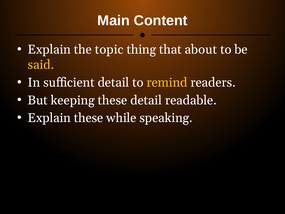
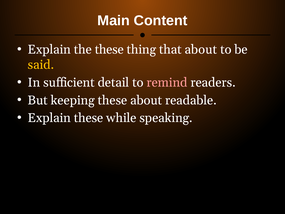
the topic: topic -> these (109, 49)
remind colour: yellow -> pink (167, 82)
these detail: detail -> about (146, 100)
